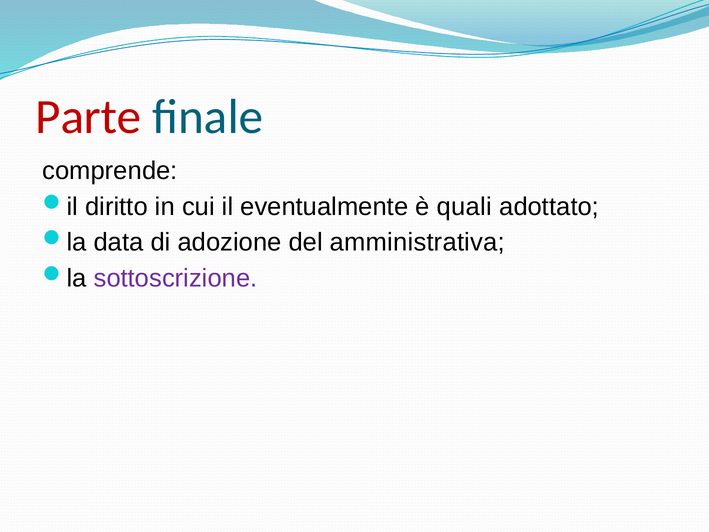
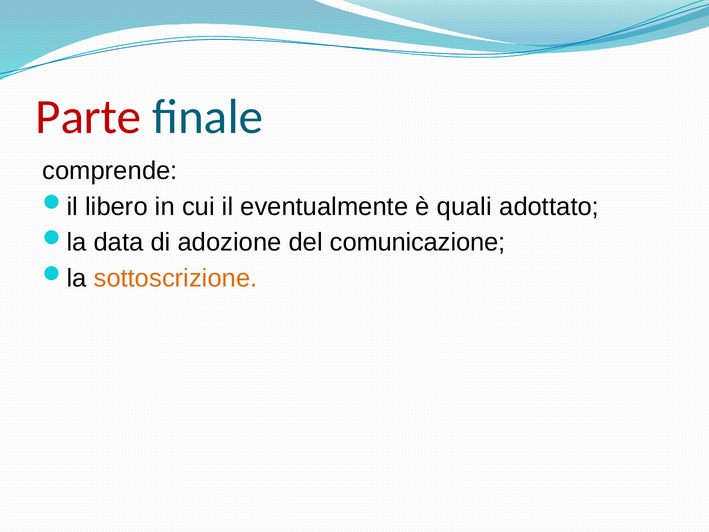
diritto: diritto -> libero (116, 207)
amministrativa: amministrativa -> comunicazione (418, 242)
sottoscrizione colour: purple -> orange (176, 278)
